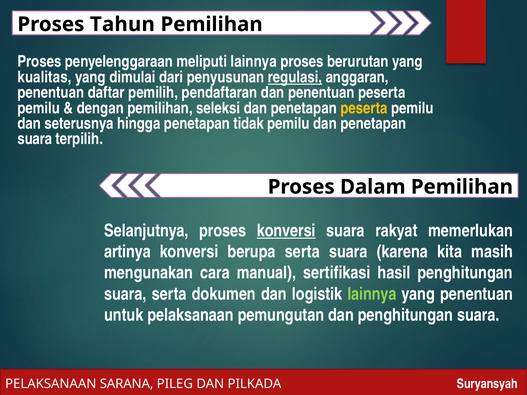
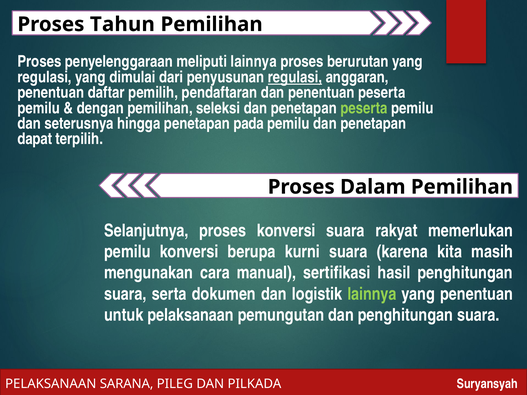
kualitas: kualitas -> regulasi (45, 77)
peserta colour: yellow -> light green (364, 108)
tidak: tidak -> pada (249, 124)
suara: suara -> dapat (35, 139)
konversi underline: present -> none (286, 231)
artinya: artinya -> pemilu (127, 252)
berupa serta: serta -> kurni (302, 252)
